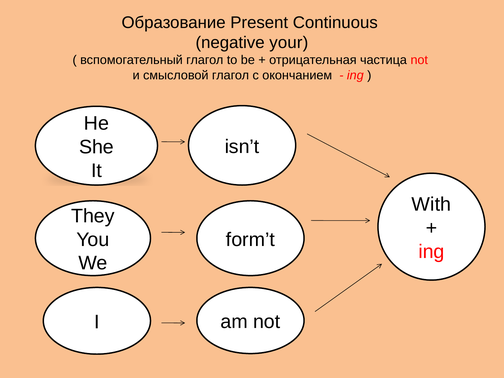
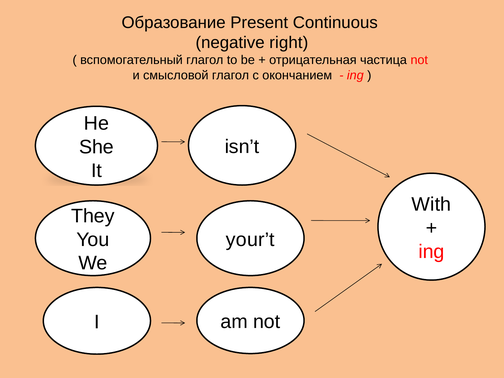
your: your -> right (289, 43)
form’t: form’t -> your’t (250, 240)
